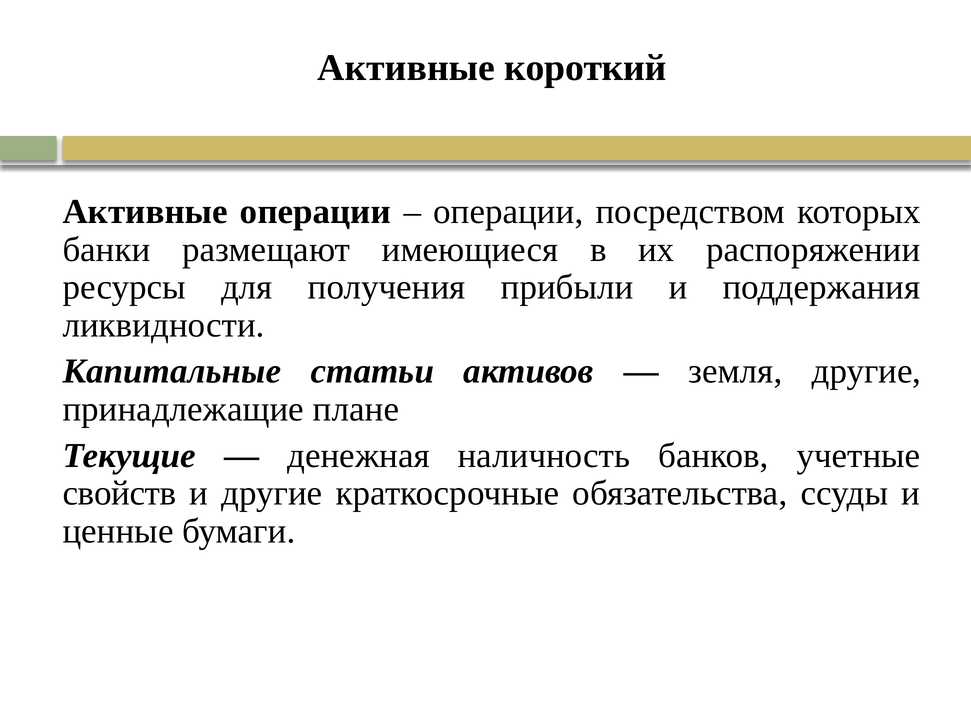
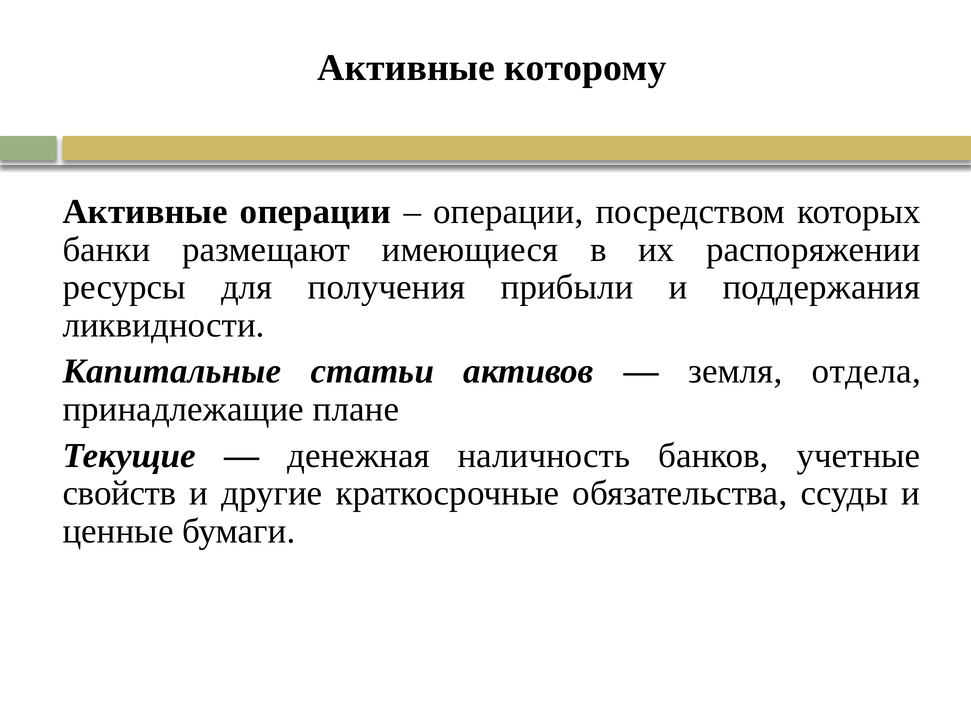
короткий: короткий -> которому (585, 68)
земля другие: другие -> отдела (866, 372)
